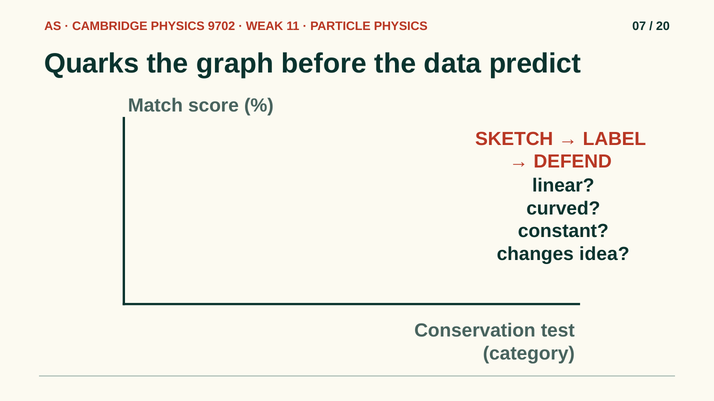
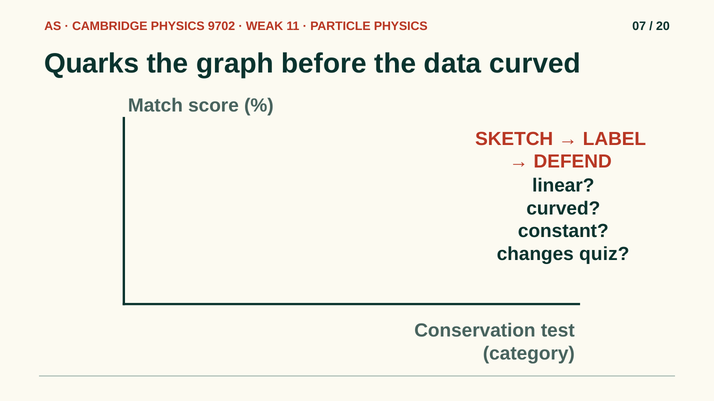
data predict: predict -> curved (535, 64)
idea: idea -> quiz (604, 254)
